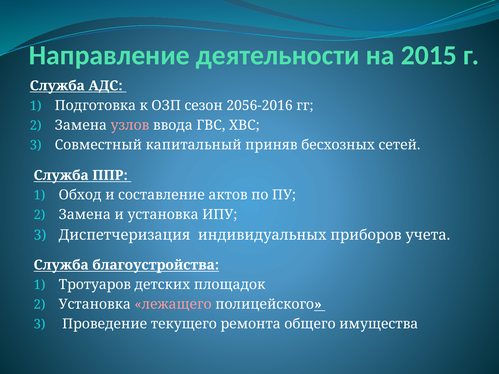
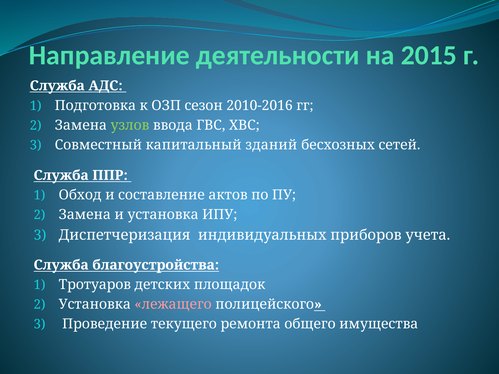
2056-2016: 2056-2016 -> 2010-2016 (260, 105)
узлов colour: pink -> light green (130, 125)
приняв: приняв -> зданий (271, 145)
